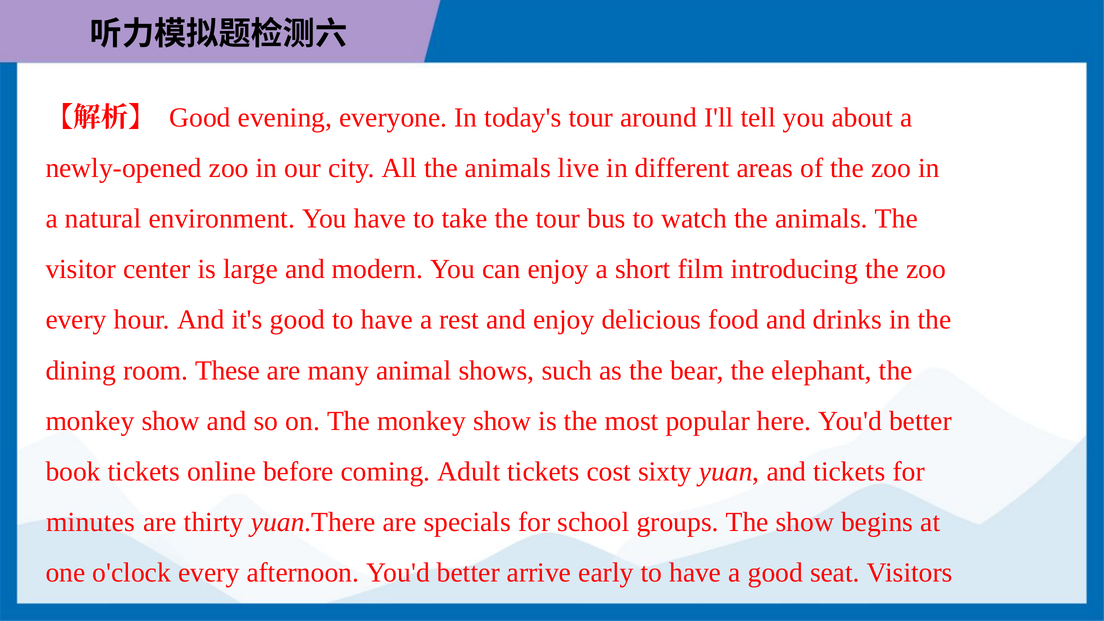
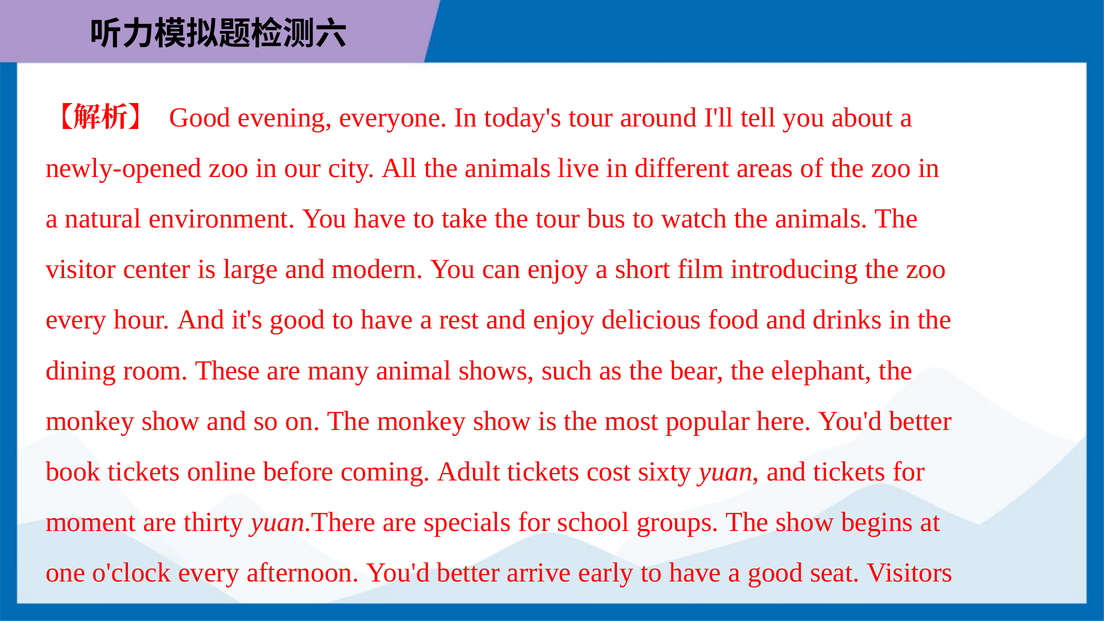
minutes: minutes -> moment (91, 522)
